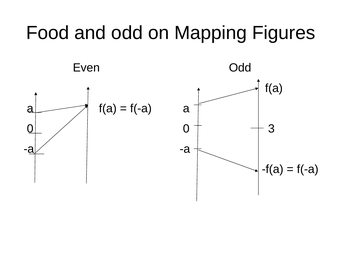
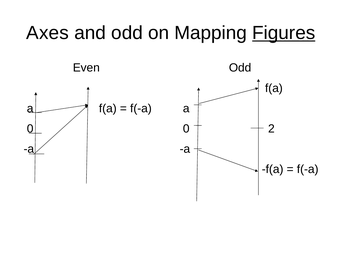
Food: Food -> Axes (48, 33)
Figures underline: none -> present (284, 33)
3: 3 -> 2 (271, 129)
